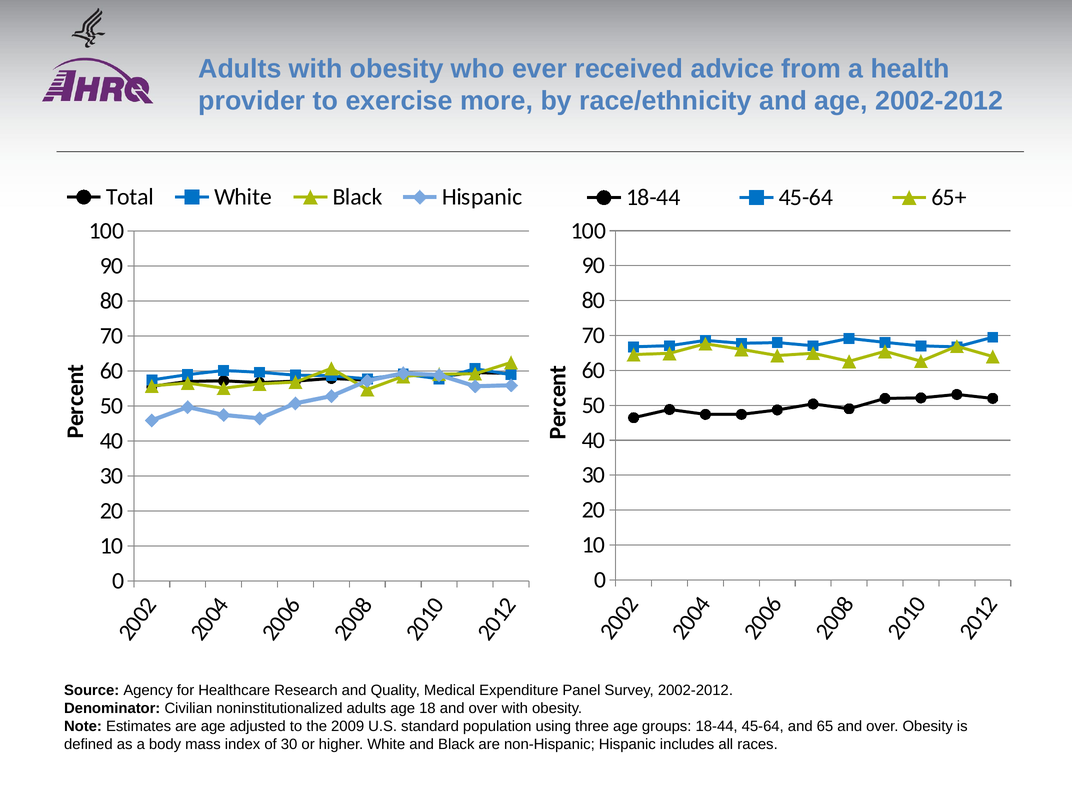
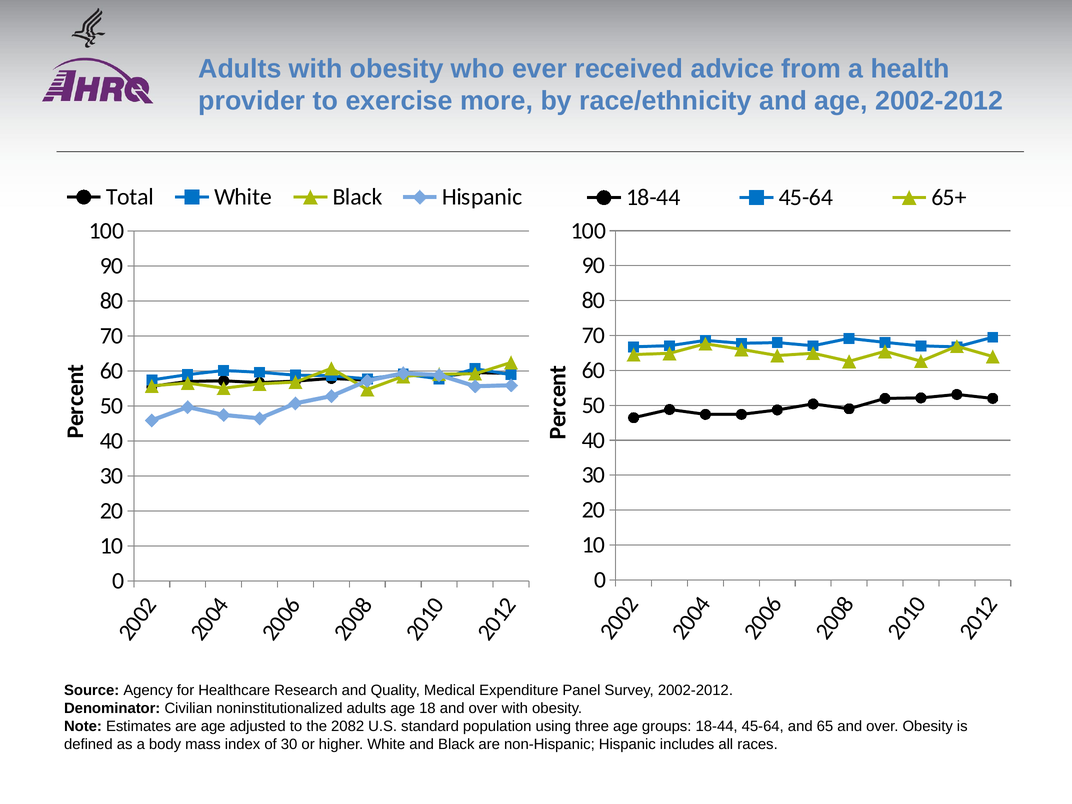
2009: 2009 -> 2082 (348, 726)
